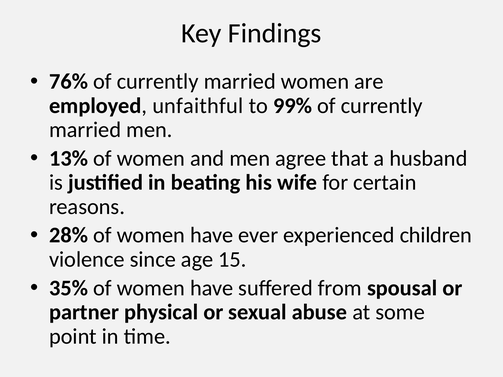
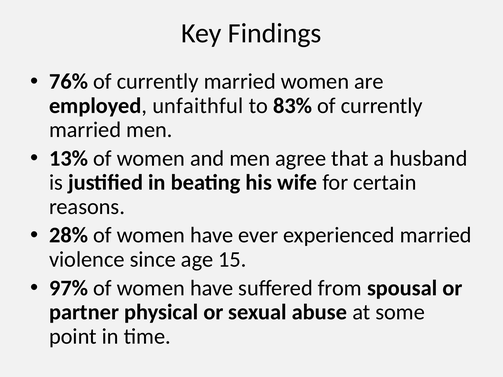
99%: 99% -> 83% (293, 106)
experienced children: children -> married (436, 235)
35%: 35% -> 97% (69, 288)
